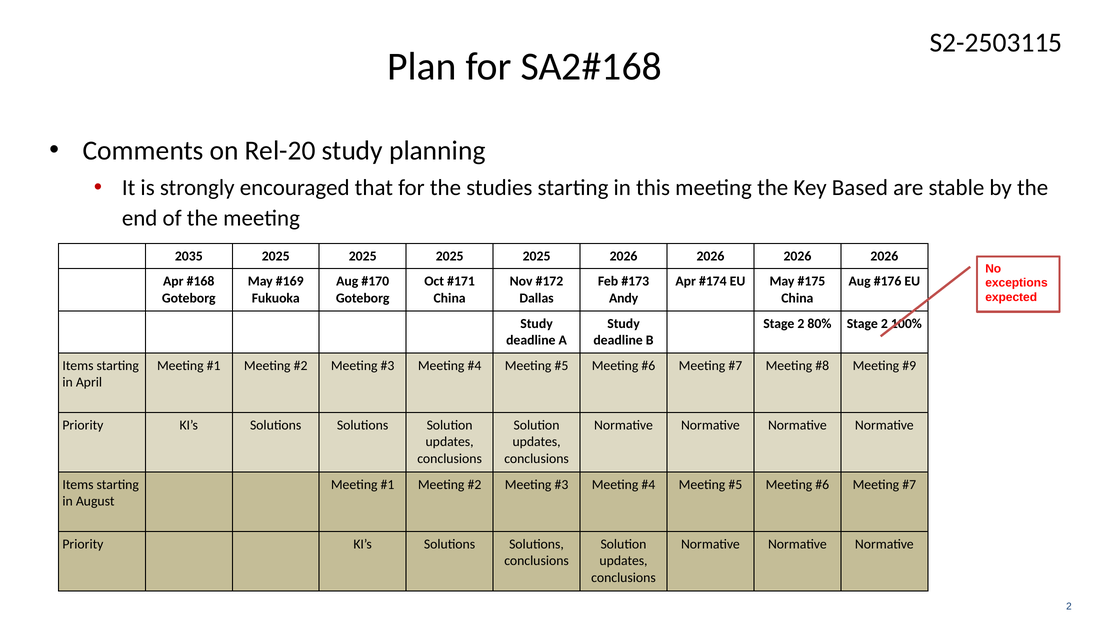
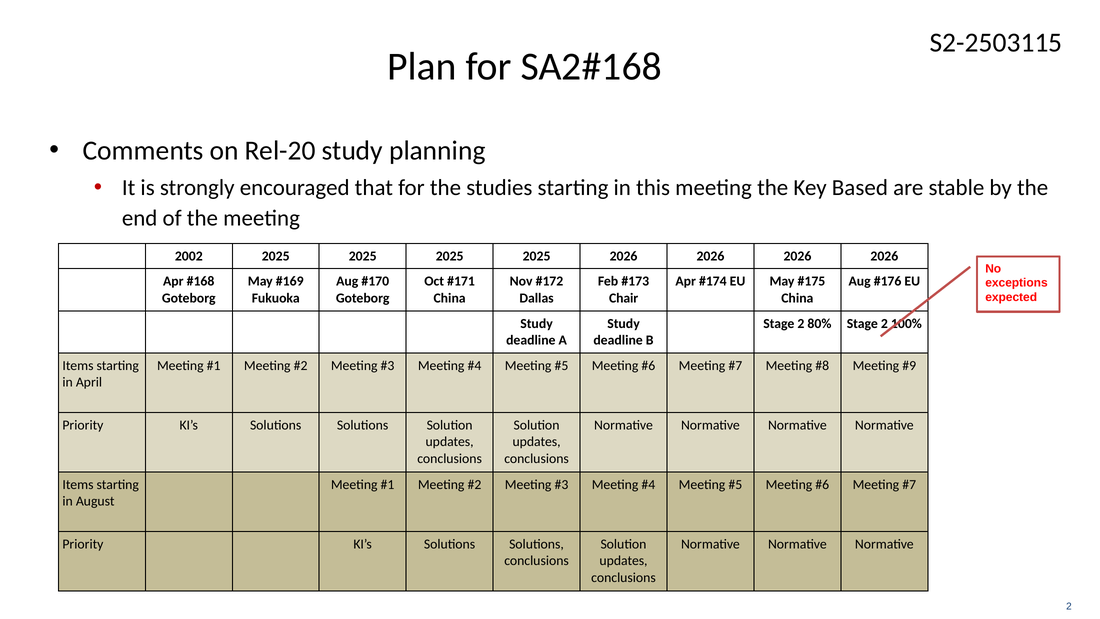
2035: 2035 -> 2002 (189, 256)
Andy: Andy -> Chair (624, 298)
